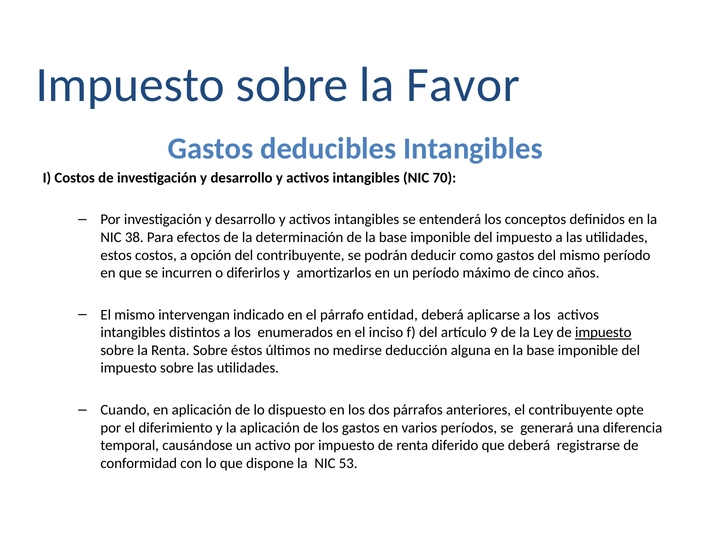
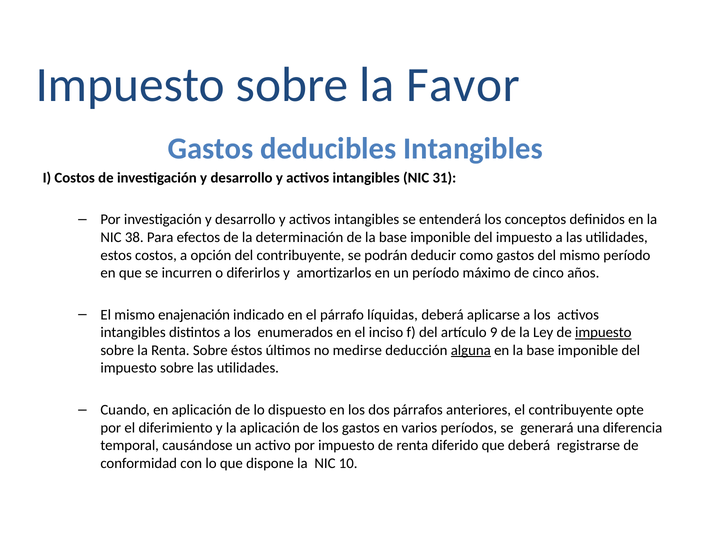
70: 70 -> 31 (444, 178)
intervengan: intervengan -> enajenación (194, 315)
entidad: entidad -> líquidas (393, 315)
alguna underline: none -> present (471, 350)
53: 53 -> 10 (348, 463)
